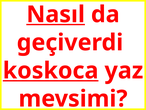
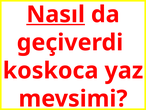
koskoca underline: present -> none (51, 70)
